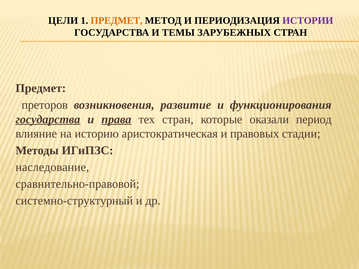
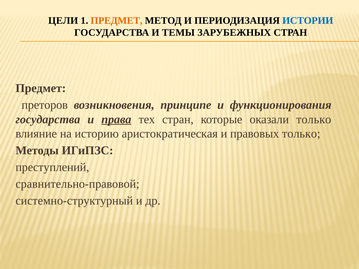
ИСТОРИИ colour: purple -> blue (308, 21)
развитие: развитие -> принципе (186, 105)
государства underline: present -> none (48, 119)
оказали период: период -> только (314, 119)
правовых стадии: стадии -> только (301, 134)
наследование: наследование -> преступлений (52, 167)
